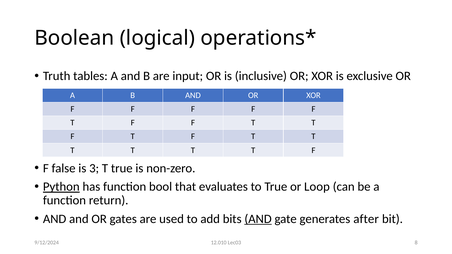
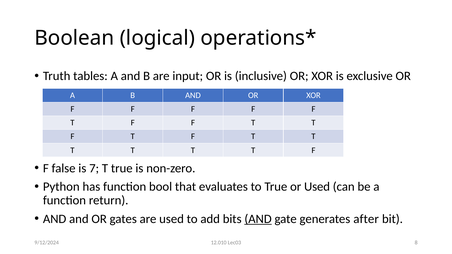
3: 3 -> 7 (94, 168)
Python underline: present -> none (61, 187)
or Loop: Loop -> Used (317, 187)
